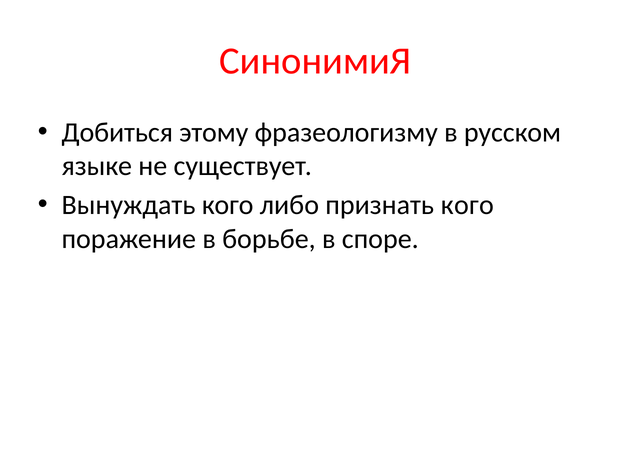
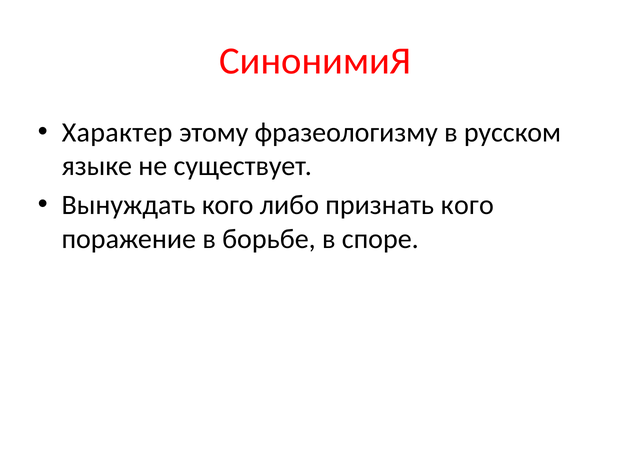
Добиться: Добиться -> Характер (117, 132)
